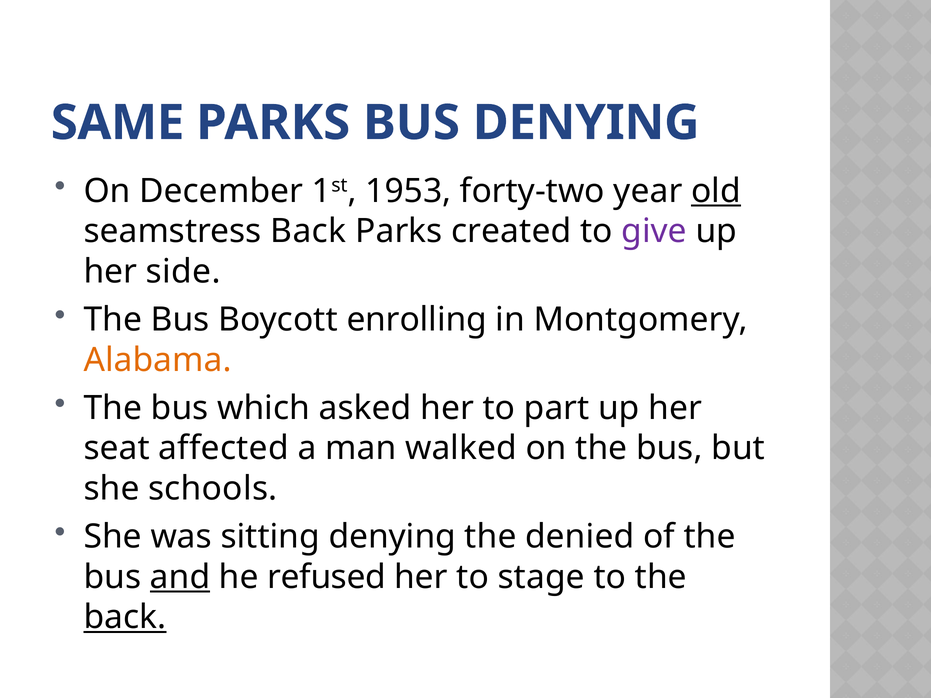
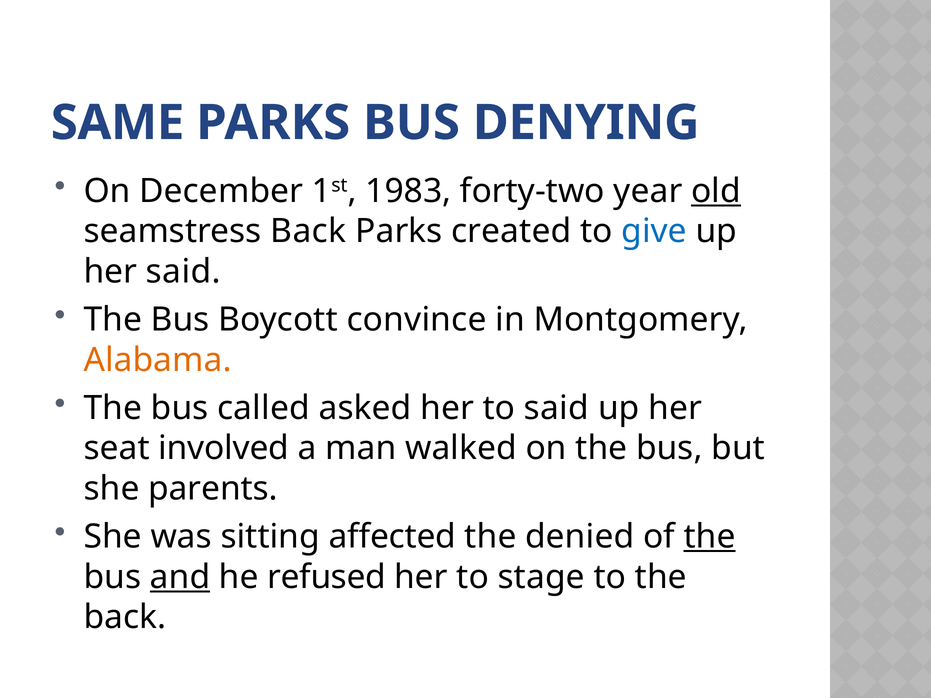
1953: 1953 -> 1983 (408, 191)
give colour: purple -> blue (654, 231)
her side: side -> said (183, 272)
enrolling: enrolling -> convince (417, 320)
which: which -> called (264, 408)
to part: part -> said (556, 408)
affected: affected -> involved (224, 449)
schools: schools -> parents (213, 489)
sitting denying: denying -> affected (392, 537)
the underline: none -> present (710, 537)
back underline: present -> none (125, 618)
